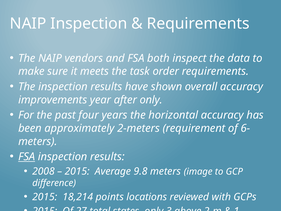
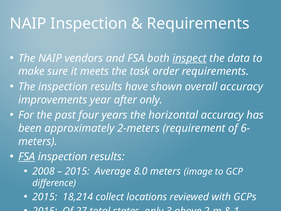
inspect underline: none -> present (190, 58)
9.8: 9.8 -> 8.0 (141, 171)
points: points -> collect (110, 197)
